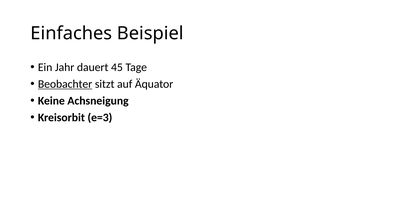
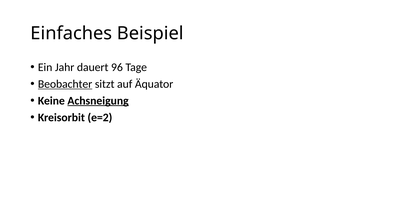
45: 45 -> 96 (117, 67)
Achsneigung underline: none -> present (98, 101)
e=3: e=3 -> e=2 (100, 118)
